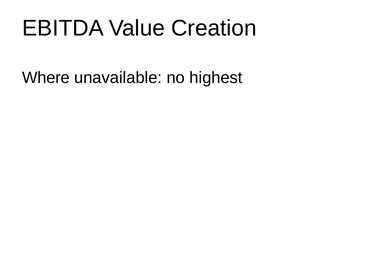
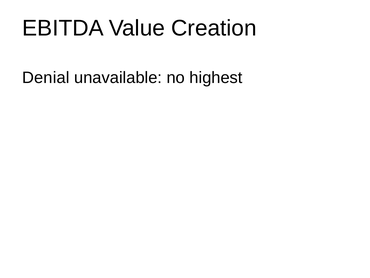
Where: Where -> Denial (46, 78)
